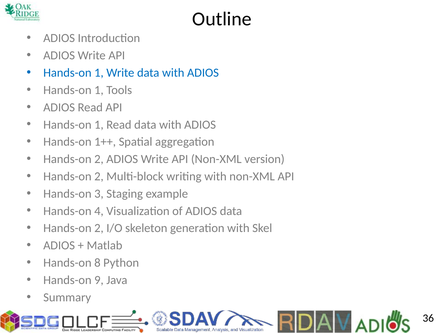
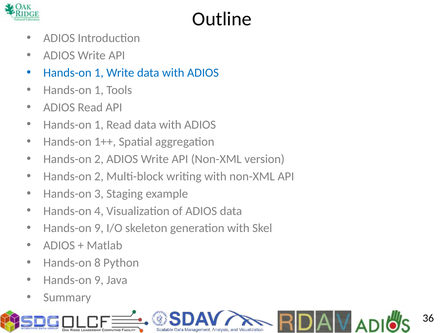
2: 2 -> 9 (99, 228)
